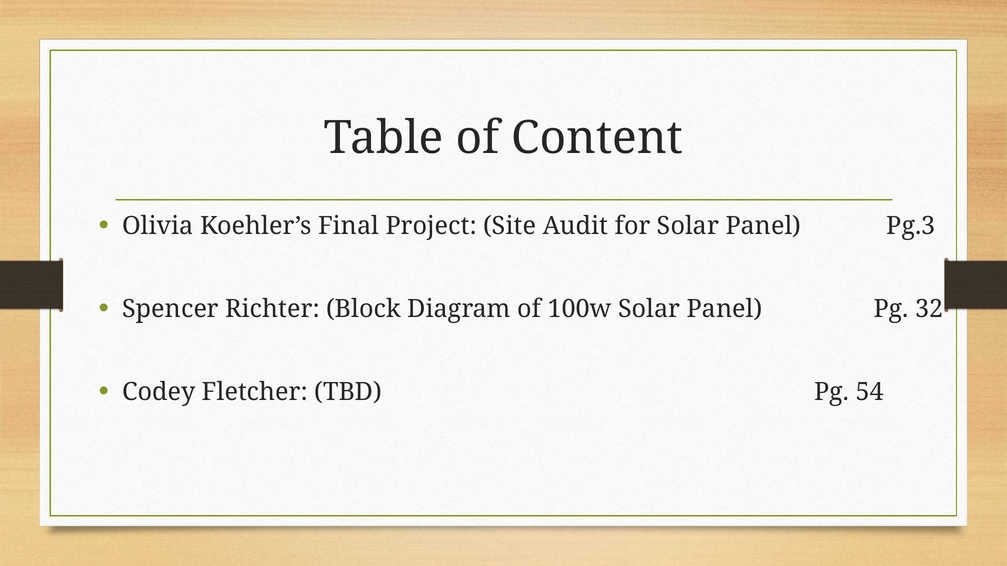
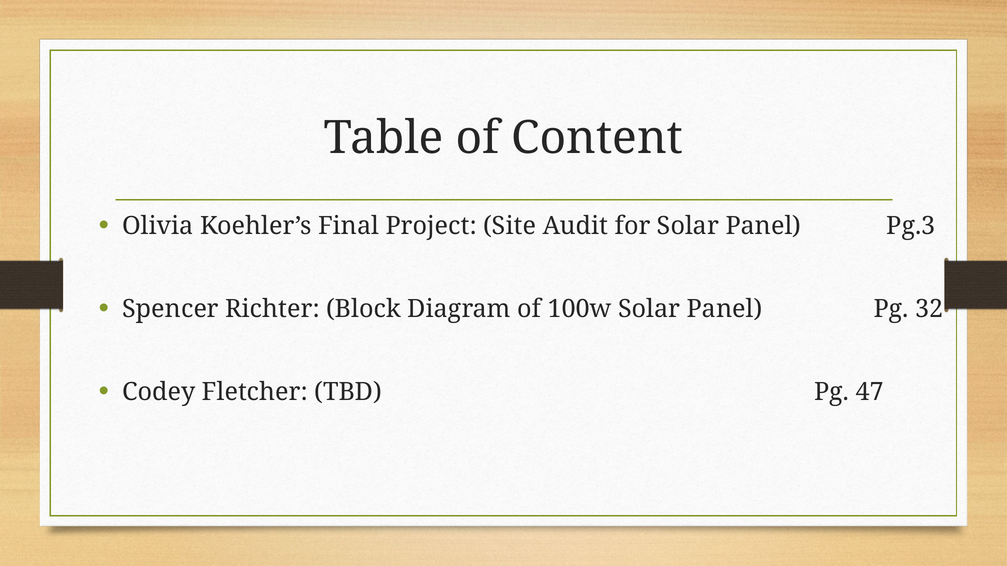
54: 54 -> 47 (870, 392)
